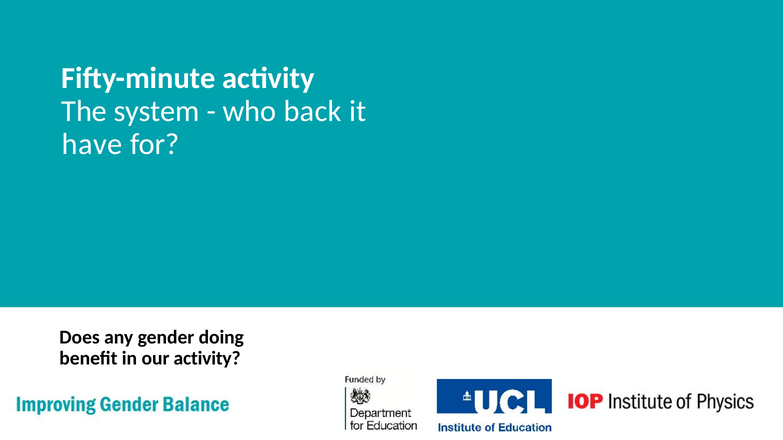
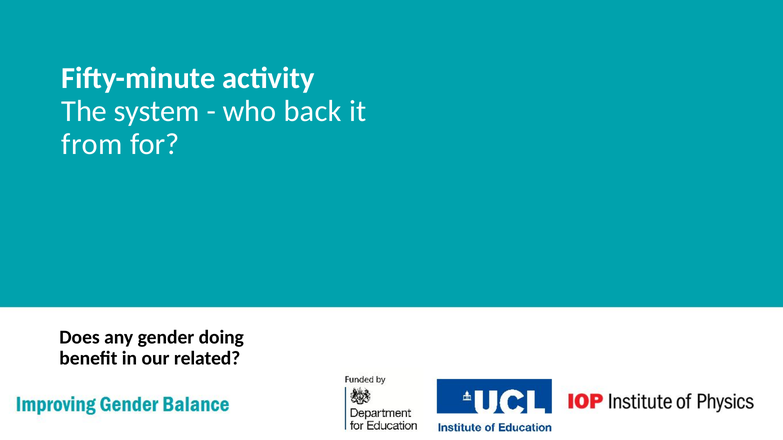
have: have -> from (92, 144)
our activity: activity -> related (207, 359)
